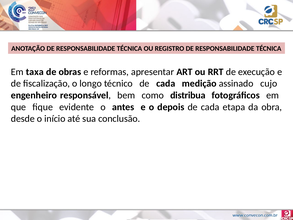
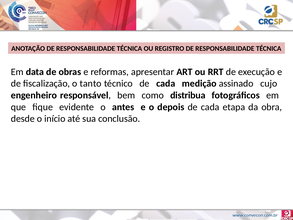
taxa: taxa -> data (35, 72)
longo: longo -> tanto (91, 83)
